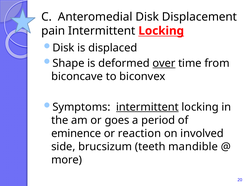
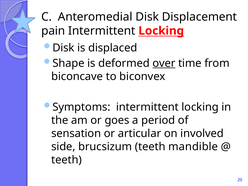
intermittent underline: present -> none (147, 107)
eminence: eminence -> sensation (76, 133)
reaction: reaction -> articular (140, 133)
more: more -> teeth (67, 160)
